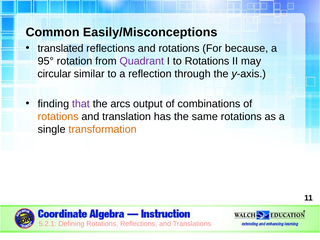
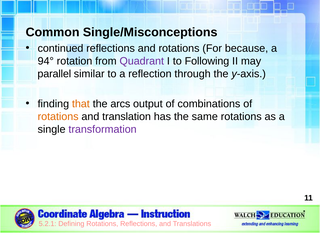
Easily/Misconceptions: Easily/Misconceptions -> Single/Misconceptions (150, 32)
translated: translated -> continued (61, 48)
95°: 95° -> 94° (46, 61)
to Rotations: Rotations -> Following (207, 61)
circular: circular -> parallel (54, 74)
that colour: purple -> orange (81, 104)
transformation colour: orange -> purple (103, 129)
